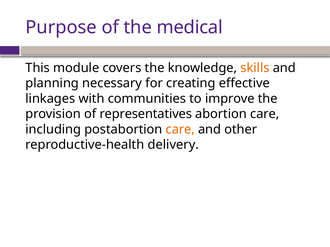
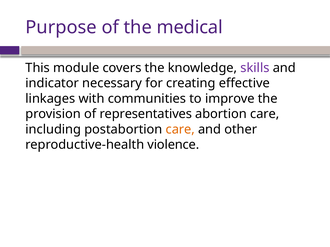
skills colour: orange -> purple (255, 68)
planning: planning -> indicator (52, 83)
delivery: delivery -> violence (173, 145)
